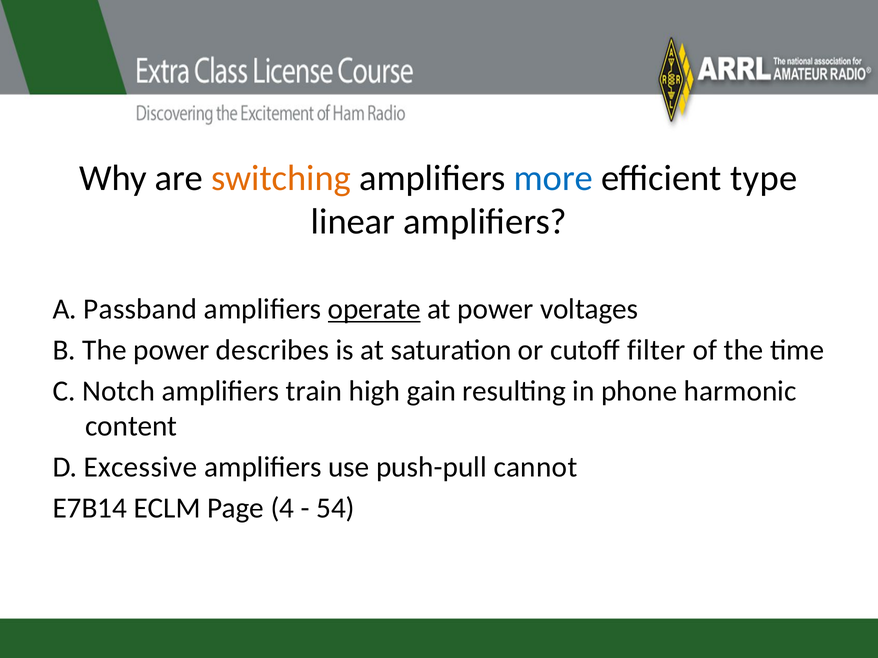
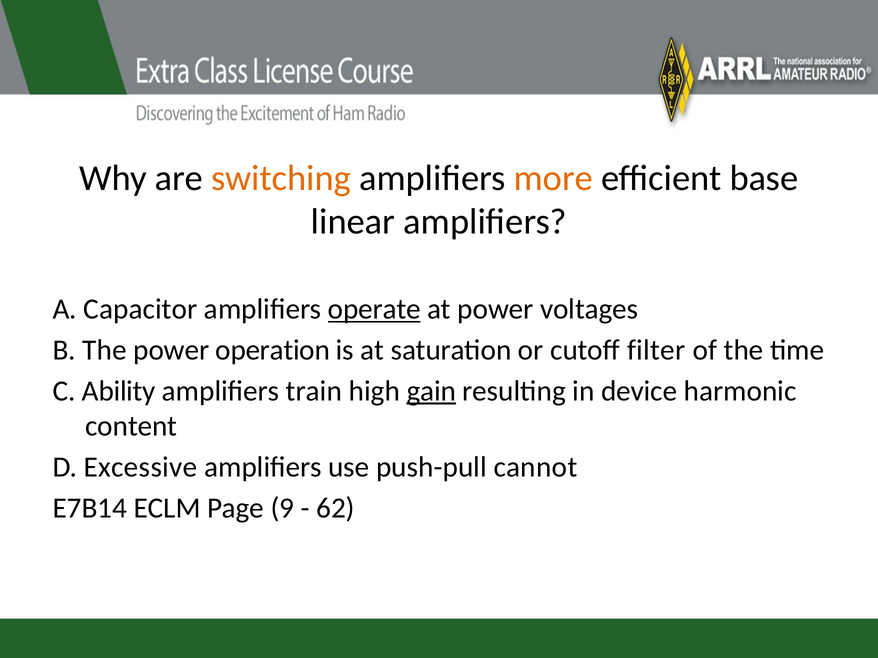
more colour: blue -> orange (553, 178)
type: type -> base (764, 178)
Passband: Passband -> Capacitor (140, 309)
describes: describes -> operation (273, 350)
Notch: Notch -> Ability (119, 391)
gain underline: none -> present (431, 391)
phone: phone -> device (639, 391)
4: 4 -> 9 (282, 508)
54: 54 -> 62 (336, 508)
